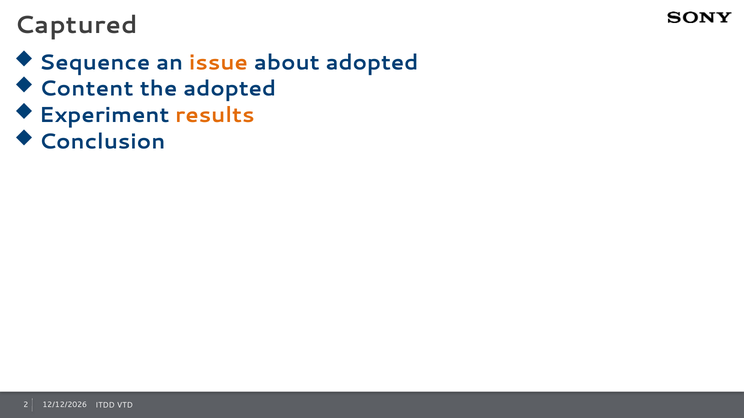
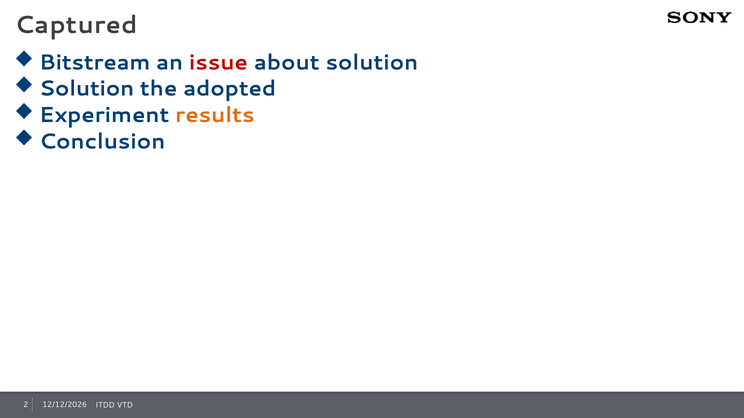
Sequence: Sequence -> Bitstream (95, 62)
issue colour: orange -> red (218, 62)
about adopted: adopted -> solution (372, 62)
Content: Content -> Solution (87, 89)
